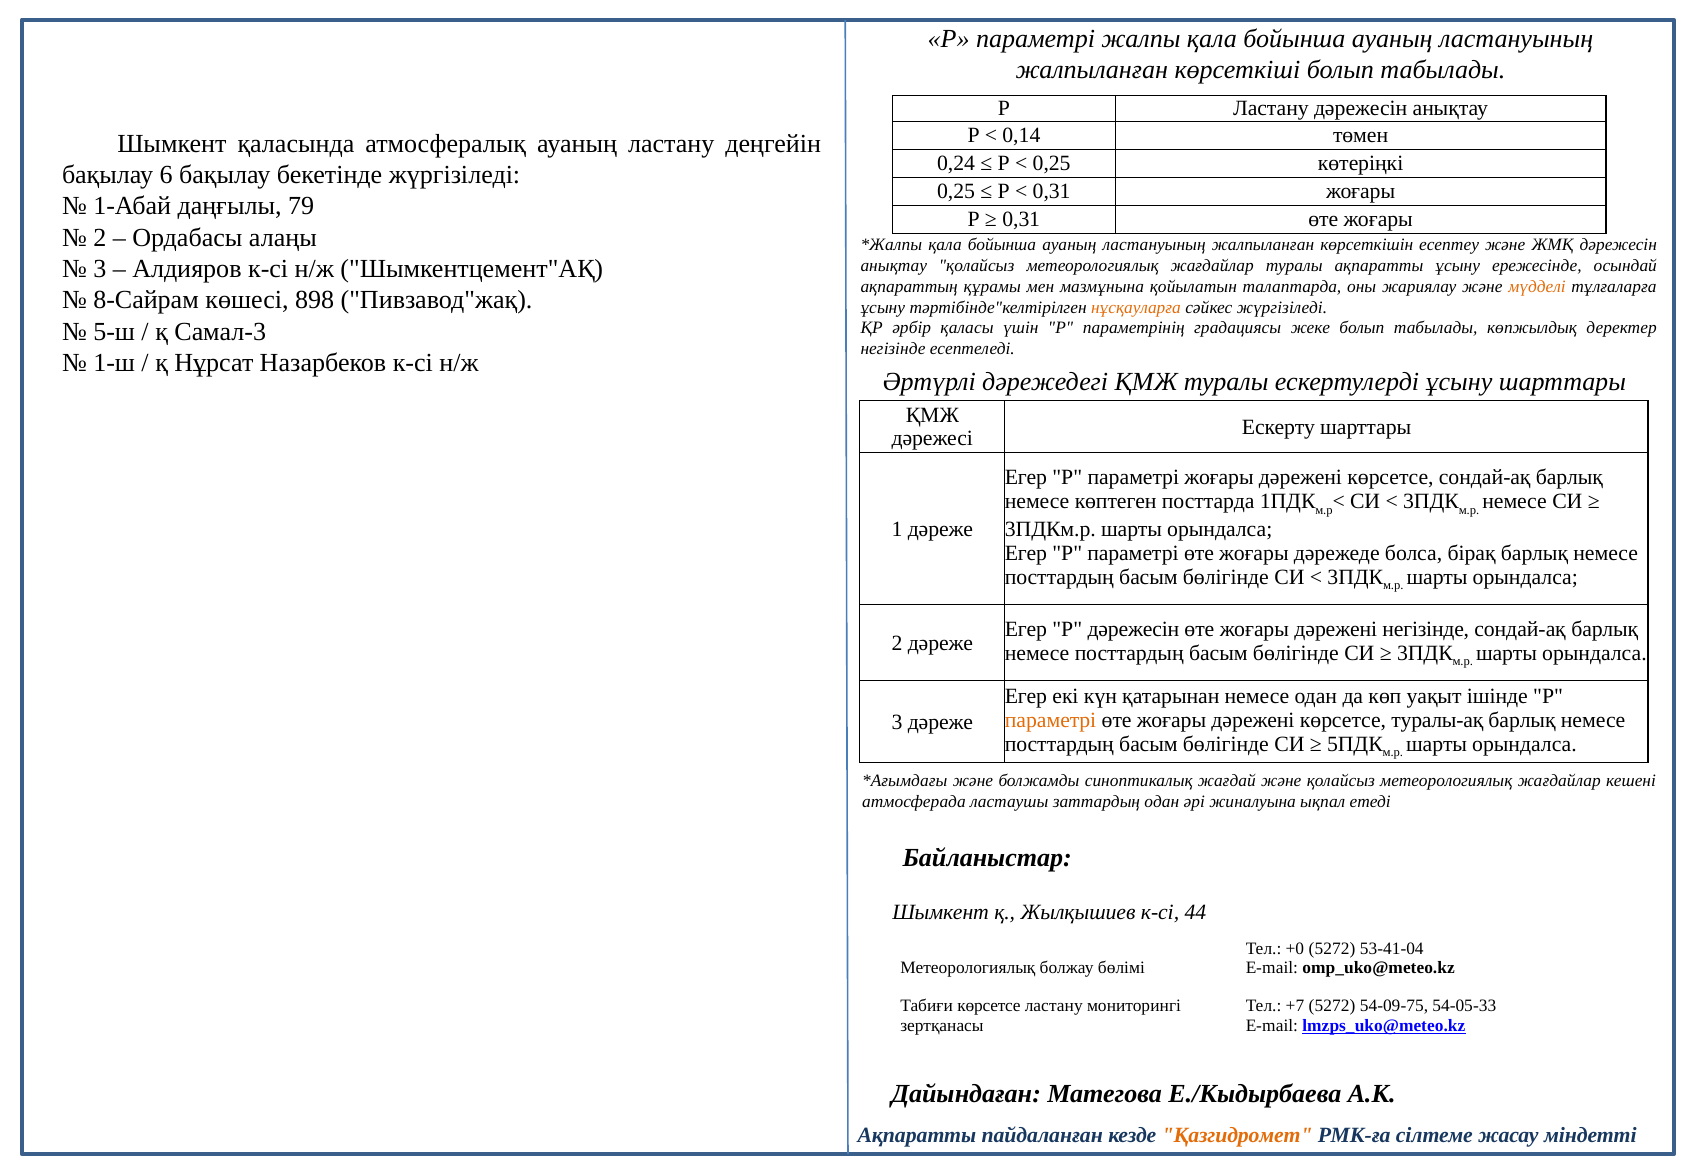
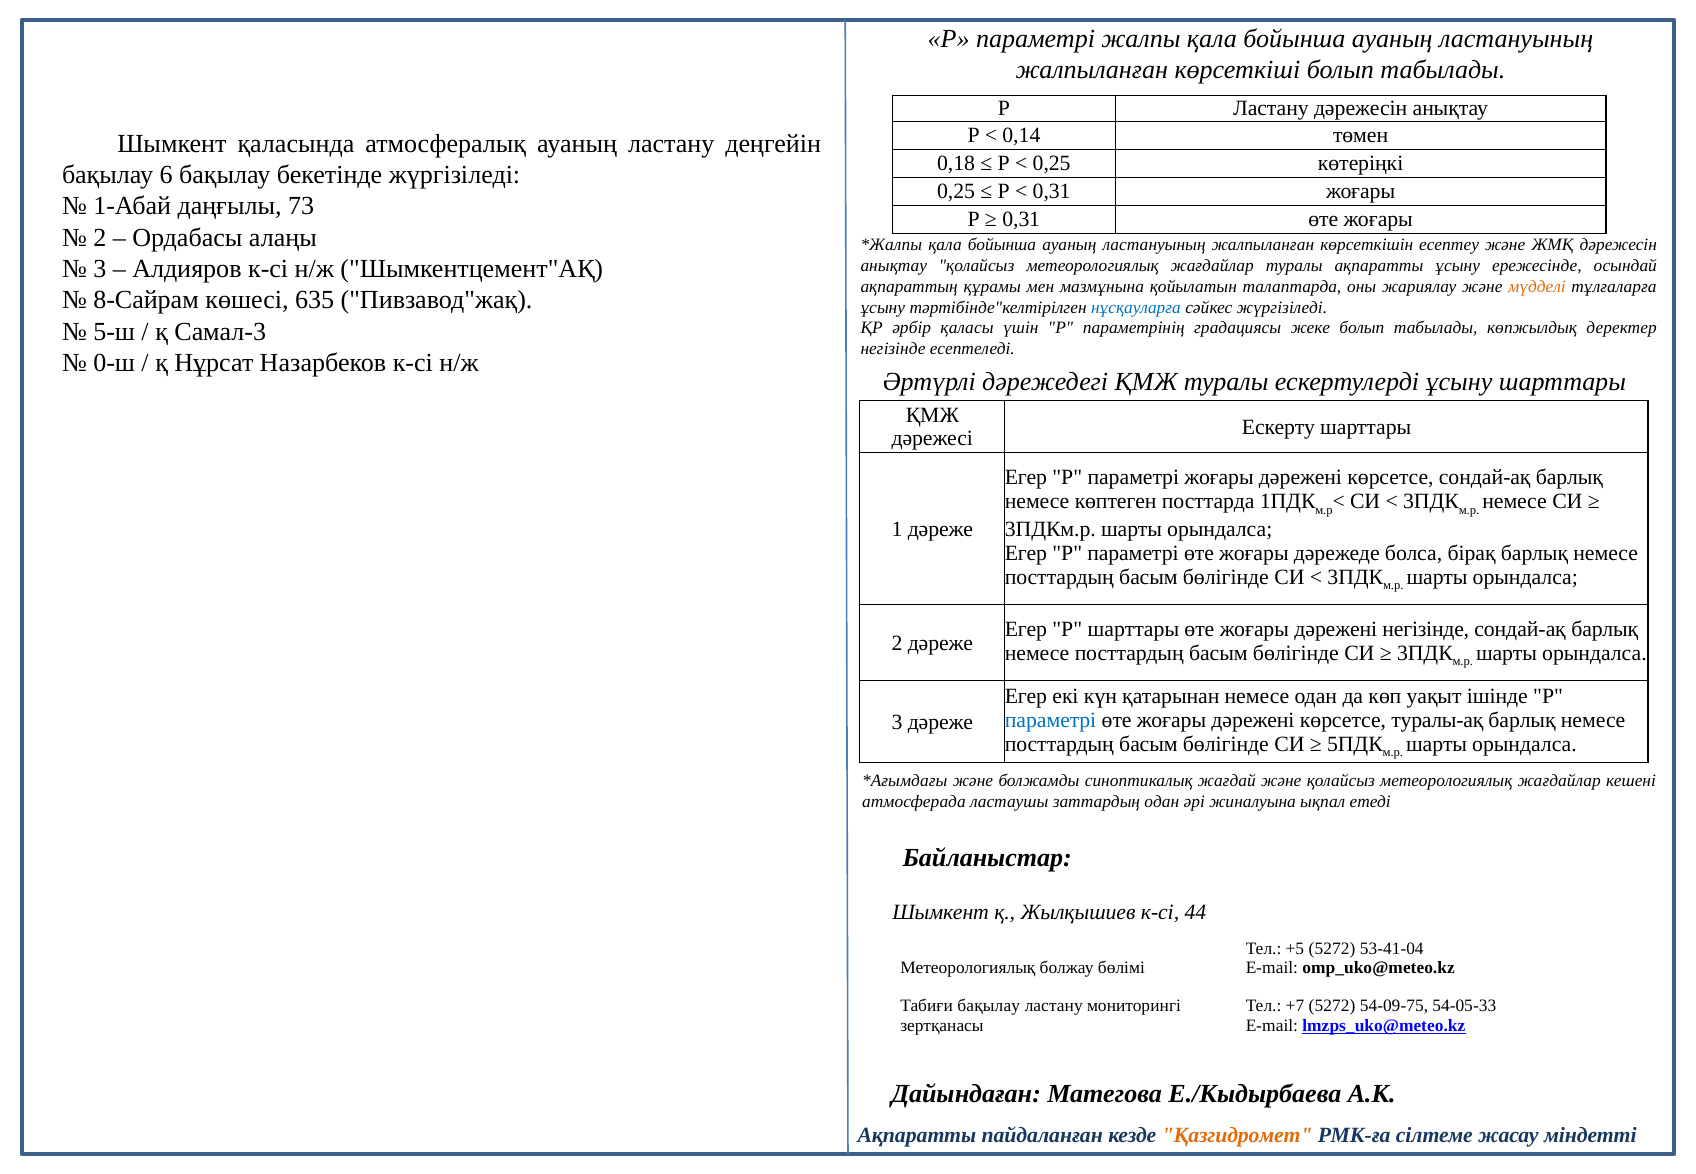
0,24: 0,24 -> 0,18 (956, 163)
79: 79 -> 73 (301, 206)
898: 898 -> 635 (315, 300)
нұсқауларға colour: orange -> blue (1136, 307)
1-ш: 1-ш -> 0-ш (114, 363)
Р дәрежесін: дәрежесін -> шарттары (1133, 629)
параметрі colour: orange -> blue (1051, 720)
+0: +0 -> +5 (1295, 949)
Табиғи көрсетсе: көрсетсе -> бақылау (989, 1006)
